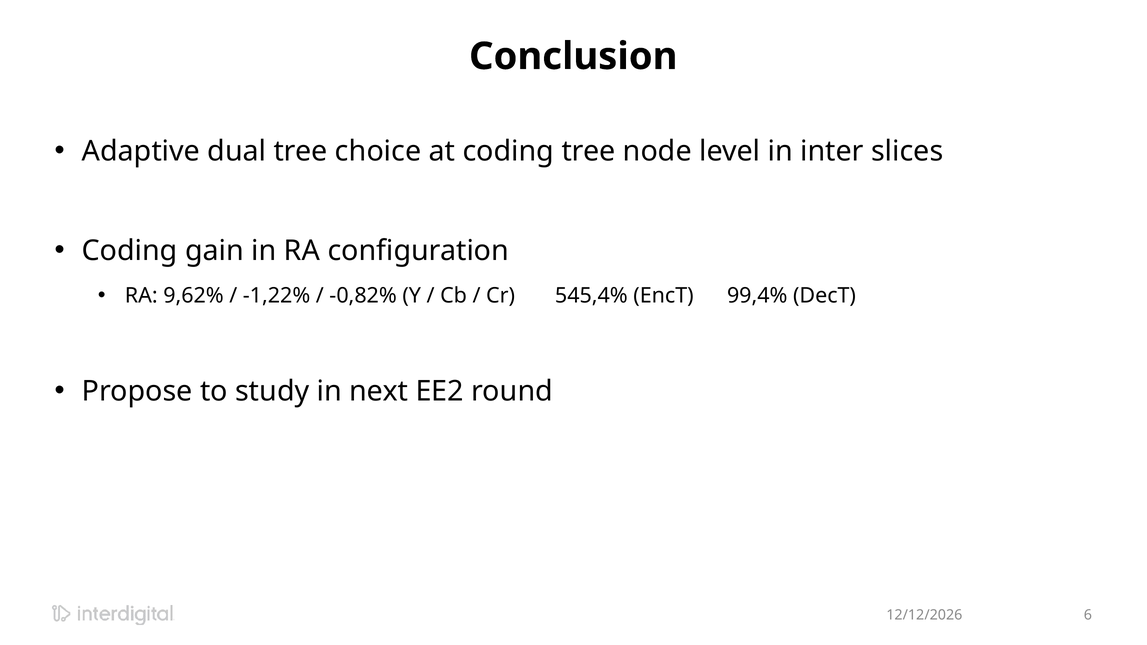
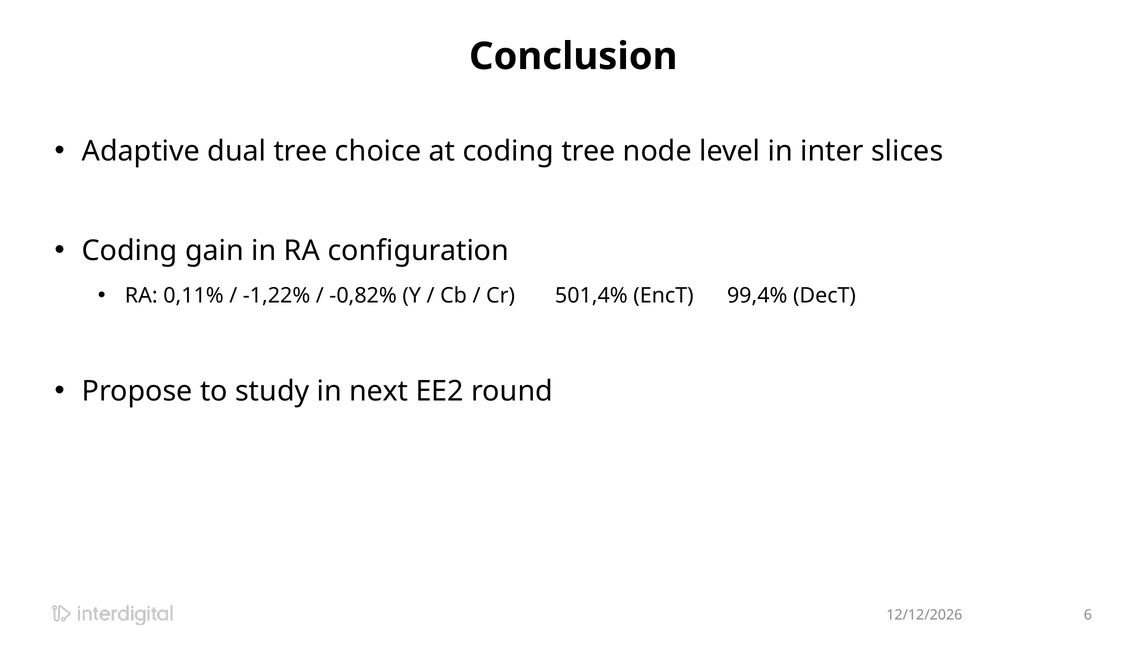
9,62%: 9,62% -> 0,11% (193, 296)
545,4%: 545,4% -> 501,4% (591, 296)
